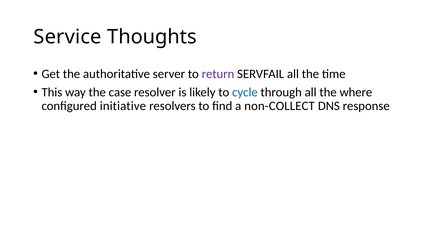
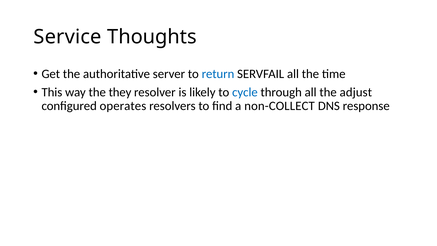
return colour: purple -> blue (218, 74)
case: case -> they (120, 92)
where: where -> adjust (356, 92)
initiative: initiative -> operates (123, 106)
